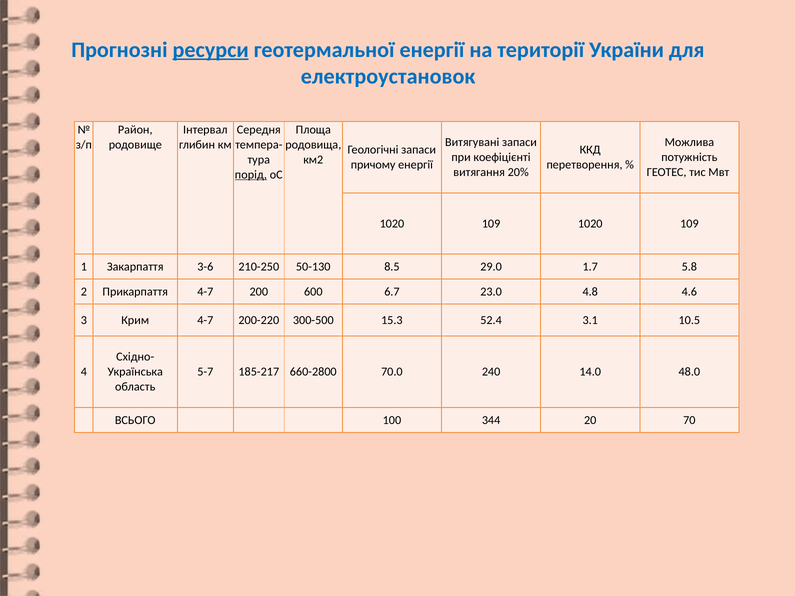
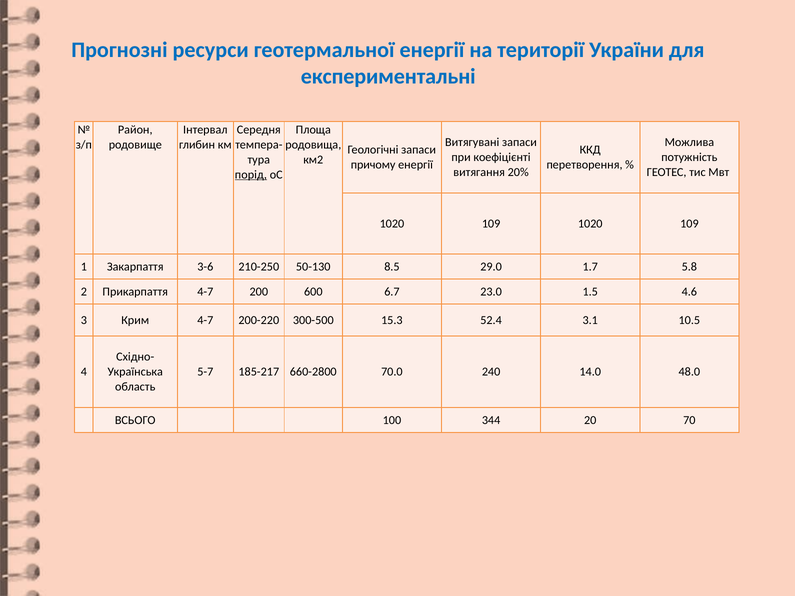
ресурси underline: present -> none (211, 50)
електроустановок: електроустановок -> експериментальні (388, 76)
4.8: 4.8 -> 1.5 (590, 292)
